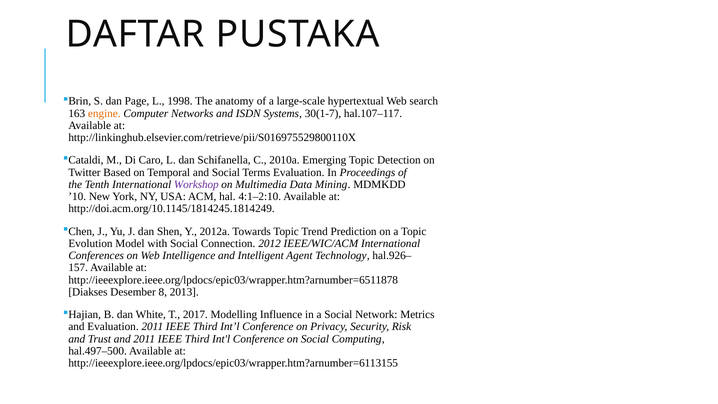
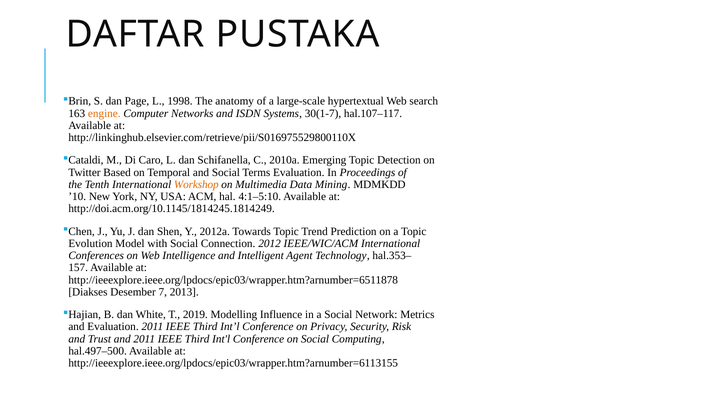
Workshop colour: purple -> orange (196, 184)
4:1–2:10: 4:1–2:10 -> 4:1–5:10 (260, 197)
hal.926–: hal.926– -> hal.353– (392, 256)
8: 8 -> 7 (163, 292)
2017: 2017 -> 2019 (195, 315)
